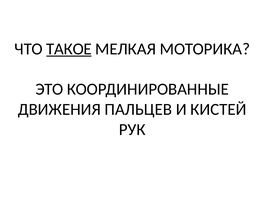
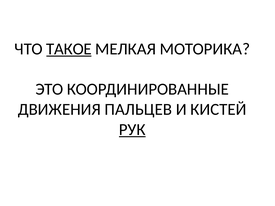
РУК underline: none -> present (132, 130)
